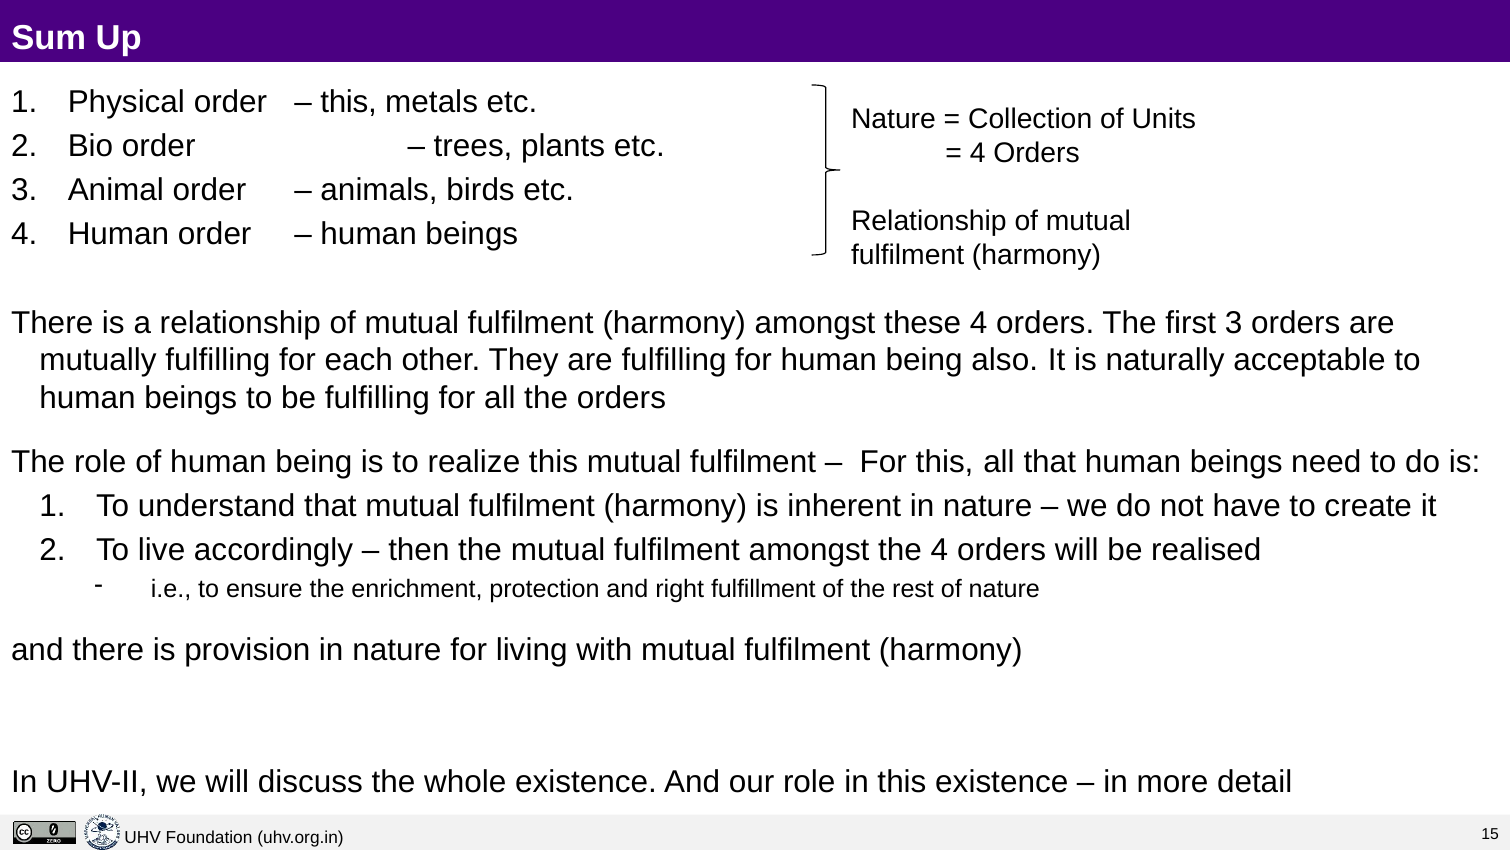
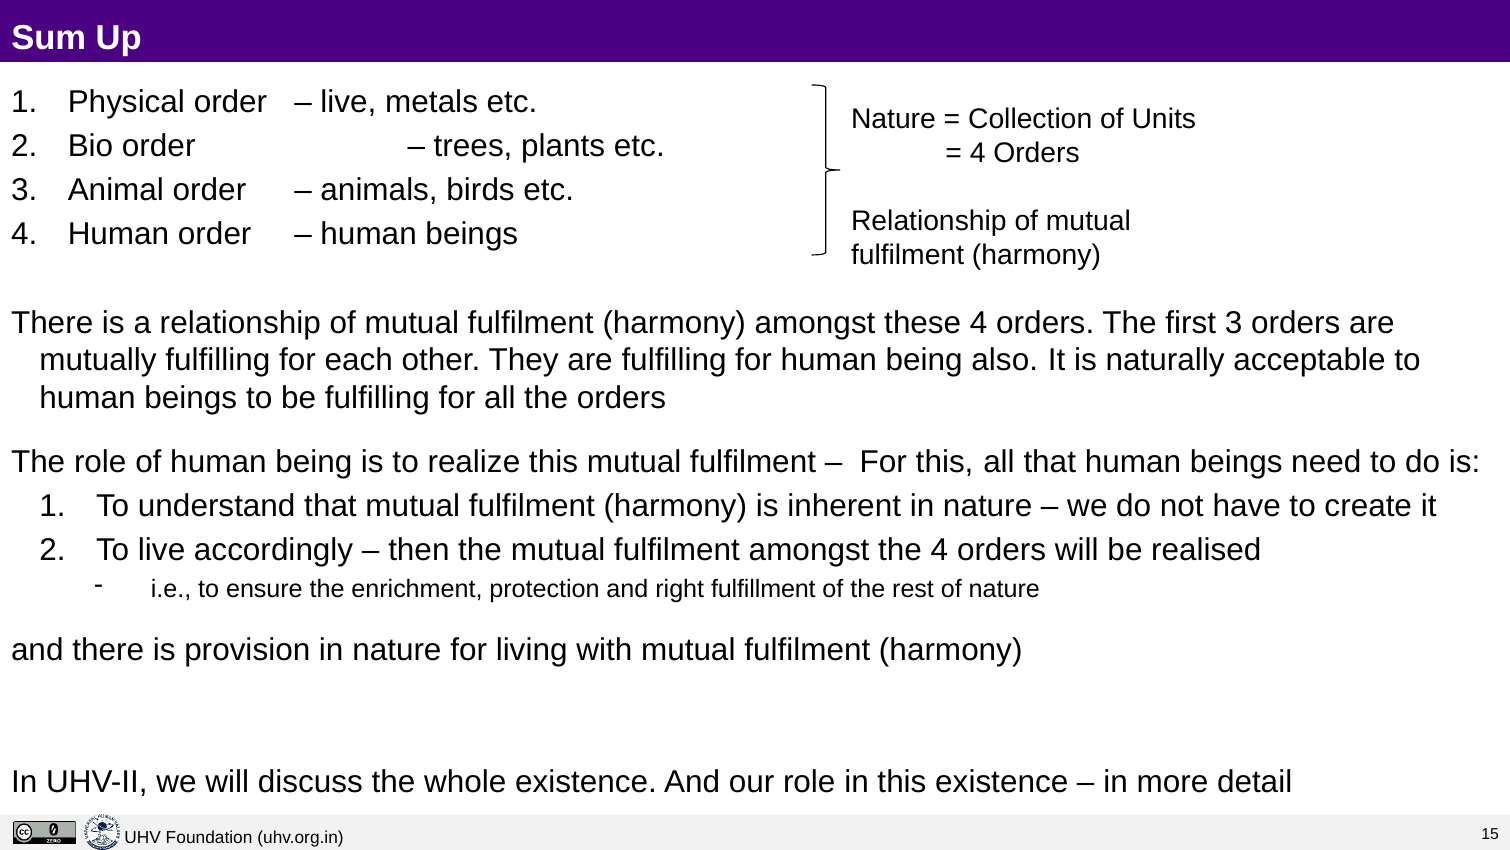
this: this -> live (348, 102)
